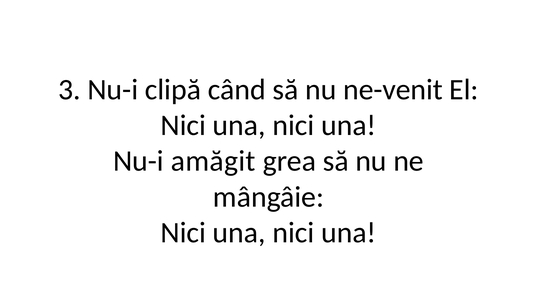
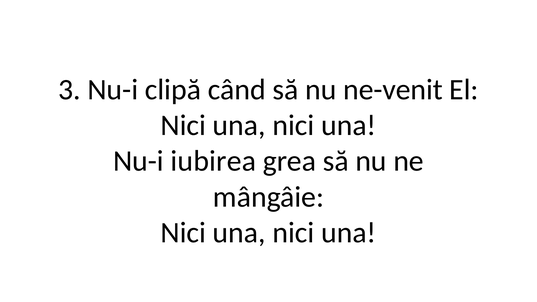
amăgit: amăgit -> iubirea (213, 161)
